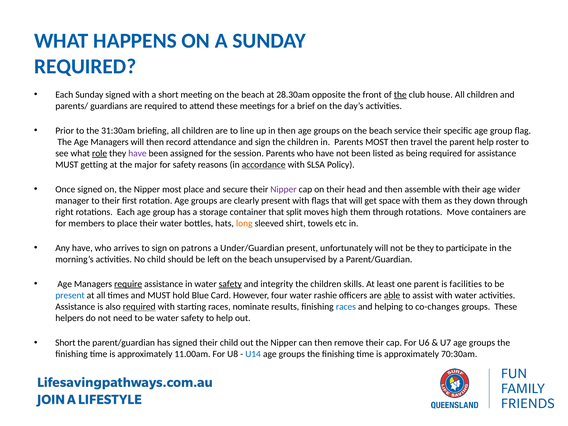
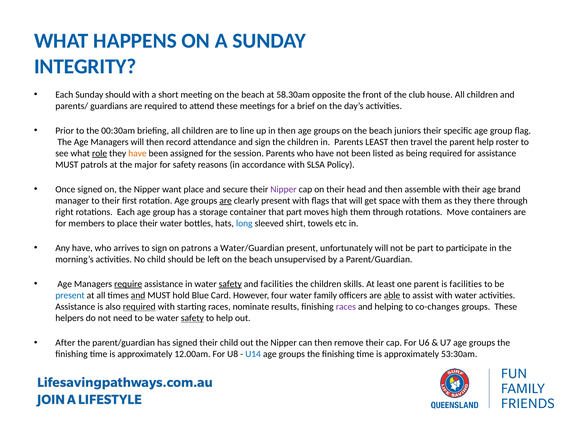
REQUIRED: REQUIRED -> INTEGRITY (85, 66)
Sunday signed: signed -> should (118, 95)
28.30am: 28.30am -> 58.30am (293, 95)
the underline: present -> none (400, 95)
31:30am: 31:30am -> 00:30am (118, 131)
service: service -> juniors (408, 131)
Parents MOST: MOST -> LEAST (377, 142)
have colour: purple -> orange (137, 153)
getting: getting -> patrols (94, 165)
accordance underline: present -> none (264, 165)
Nipper most: most -> want (172, 189)
wider: wider -> brand (509, 189)
are underline: none -> present (226, 201)
down: down -> there (484, 201)
that split: split -> part (294, 212)
long colour: orange -> blue (244, 223)
Under/Guardian: Under/Guardian -> Water/Guardian (252, 248)
be they: they -> part (425, 248)
and integrity: integrity -> facilities (277, 284)
and underline: none -> present (138, 295)
rashie: rashie -> family (325, 295)
races colour: blue -> purple (346, 307)
safety underline: none -> present (192, 318)
Short: Short -> After (65, 343)
11.00am: 11.00am -> 12.00am (192, 354)
70:30am: 70:30am -> 53:30am (459, 354)
